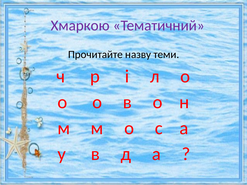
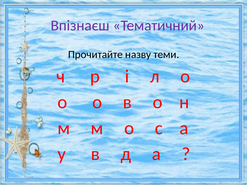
Хмаркою: Хмаркою -> Впізнаєш (80, 25)
